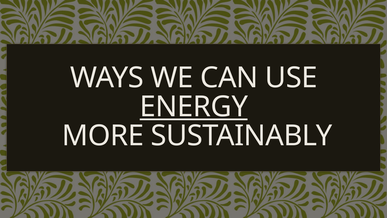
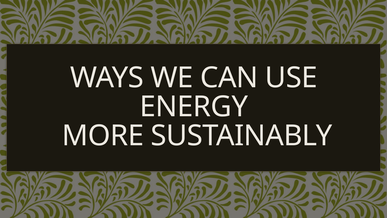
ENERGY underline: present -> none (194, 107)
